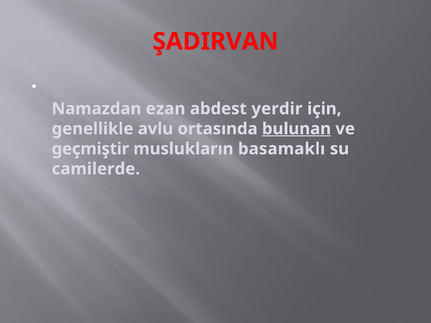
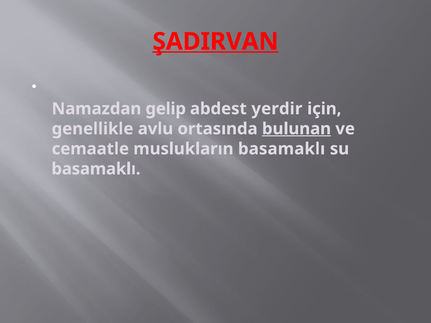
ŞADIRVAN underline: none -> present (215, 42)
ezan: ezan -> gelip (166, 109)
geçmiştir: geçmiştir -> cemaatle (90, 149)
camilerde: camilerde -> basamaklı (96, 169)
